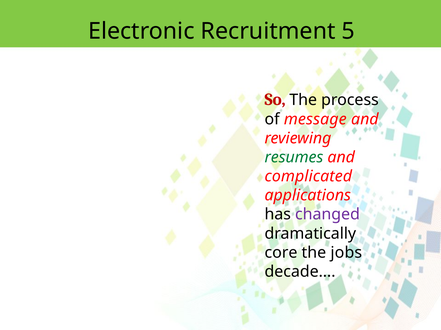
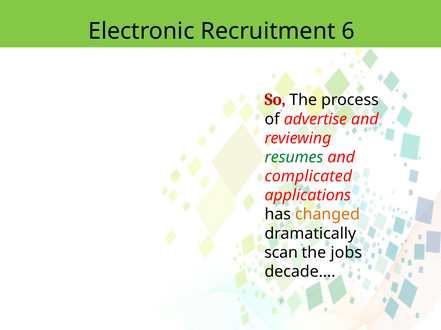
5: 5 -> 6 (348, 31)
message: message -> advertise (315, 119)
changed colour: purple -> orange (327, 215)
core: core -> scan (281, 253)
